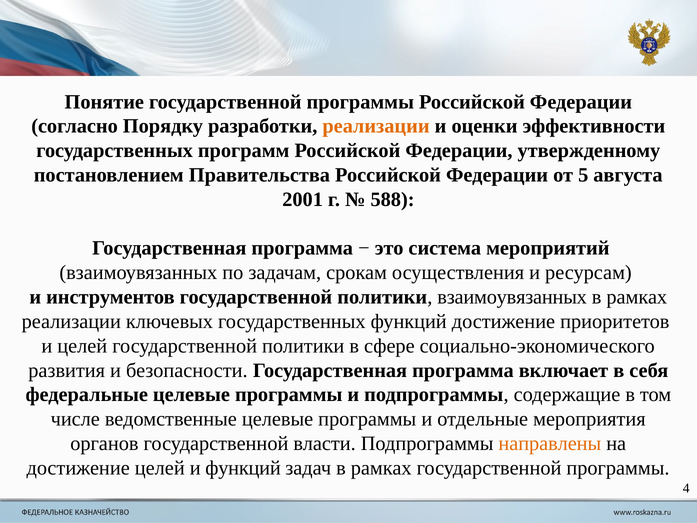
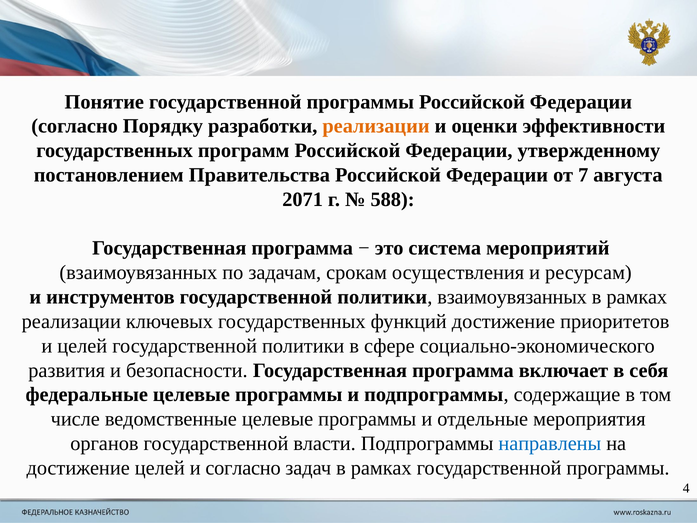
5: 5 -> 7 (583, 175)
2001: 2001 -> 2071 (303, 199)
направлены colour: orange -> blue (550, 443)
и функций: функций -> согласно (243, 468)
